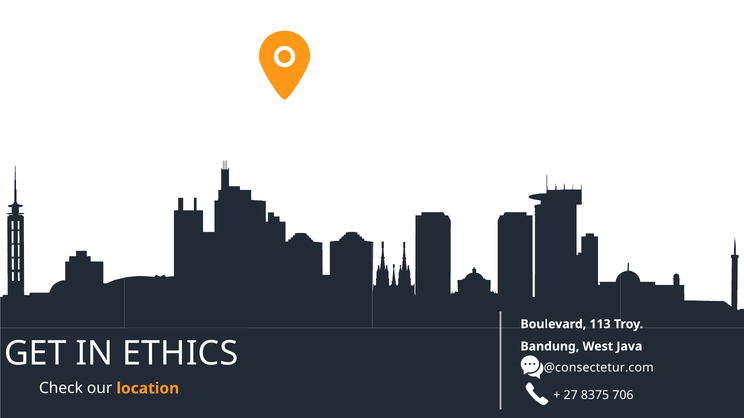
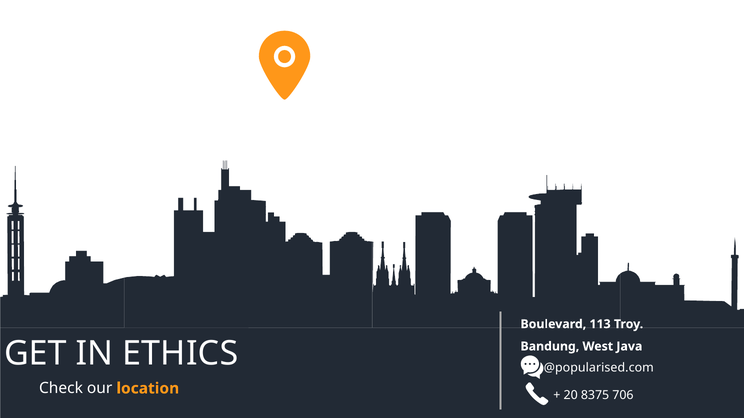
@consectetur.com: @consectetur.com -> @popularised.com (599, 368)
27: 27 -> 20 (571, 395)
